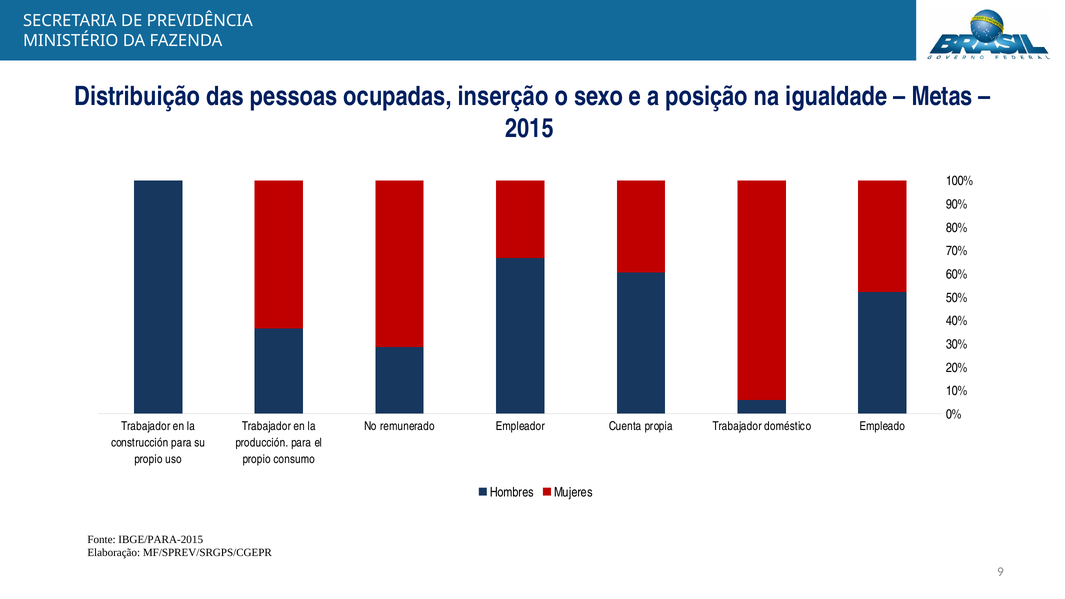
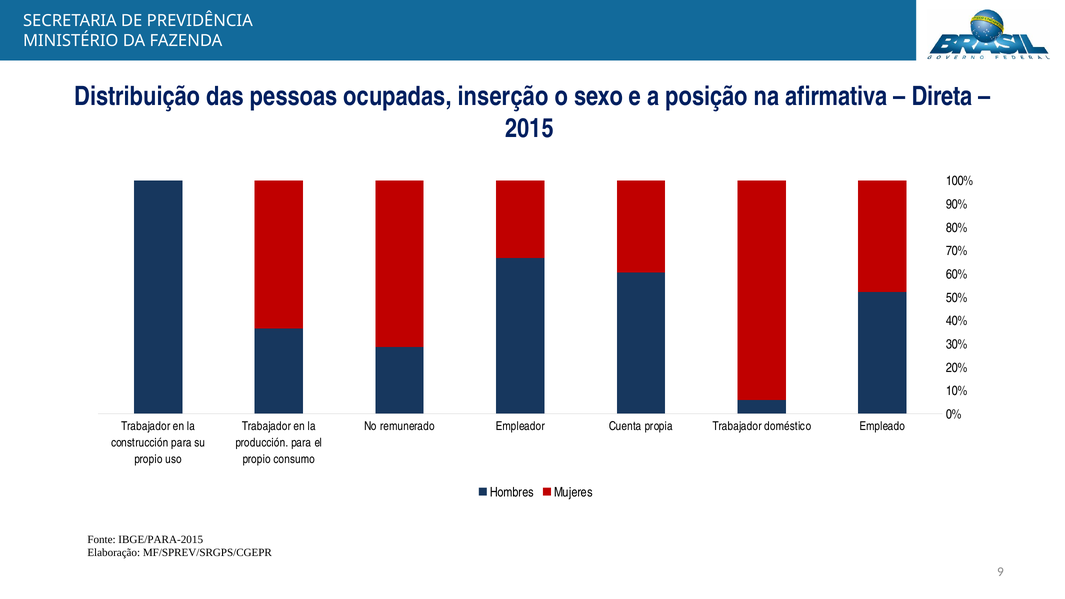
igualdade: igualdade -> afirmativa (836, 96)
Metas: Metas -> Direta (942, 96)
